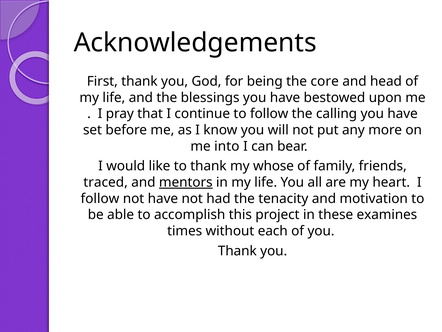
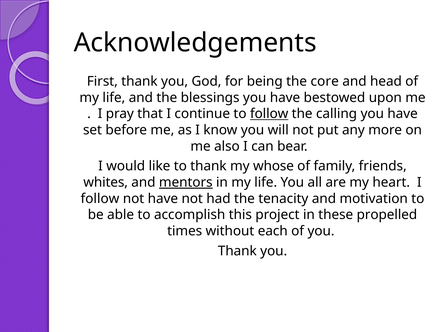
follow underline: none -> present (269, 114)
into: into -> also (227, 146)
traced: traced -> whites (106, 182)
examines: examines -> propelled (387, 215)
